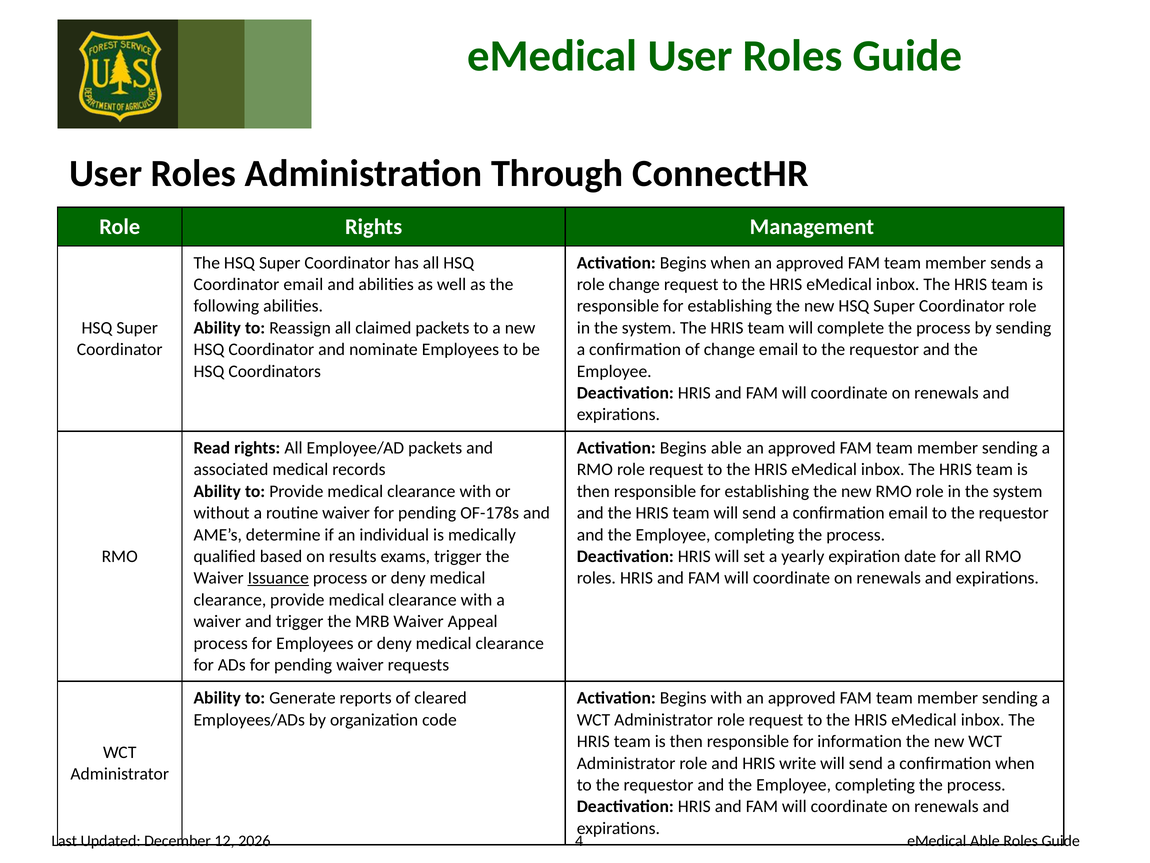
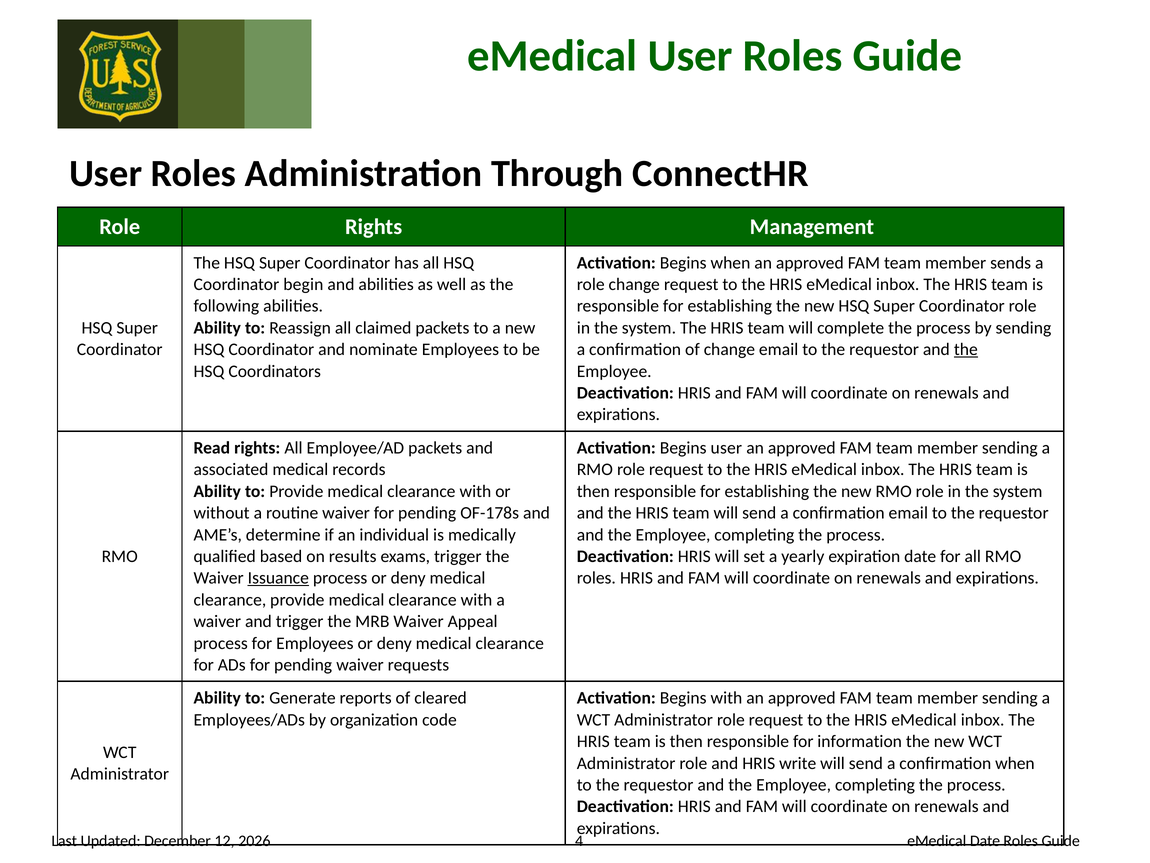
Coordinator email: email -> begin (303, 284)
the underline: none -> present (966, 349)
Begins able: able -> user (726, 448)
eMedical Able: Able -> Date (985, 841)
